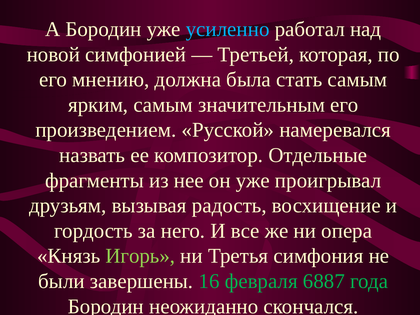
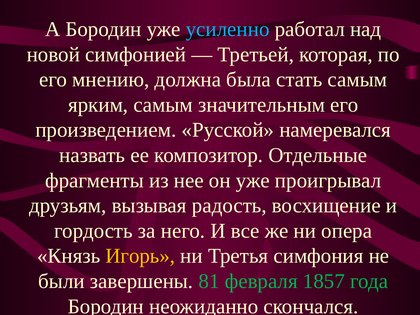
Игорь colour: light green -> yellow (140, 256)
16: 16 -> 81 (209, 281)
6887: 6887 -> 1857 (324, 281)
